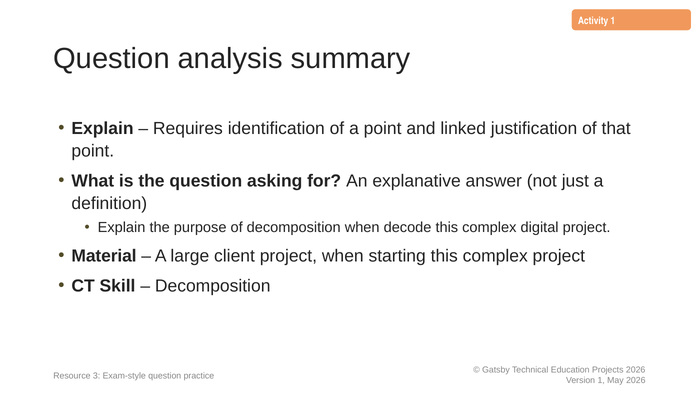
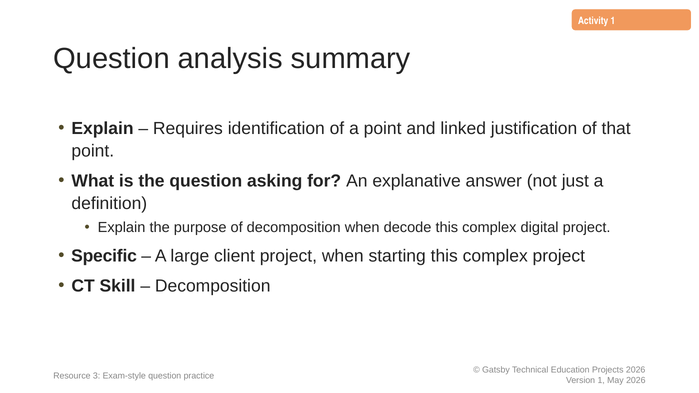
Material: Material -> Specific (104, 256)
